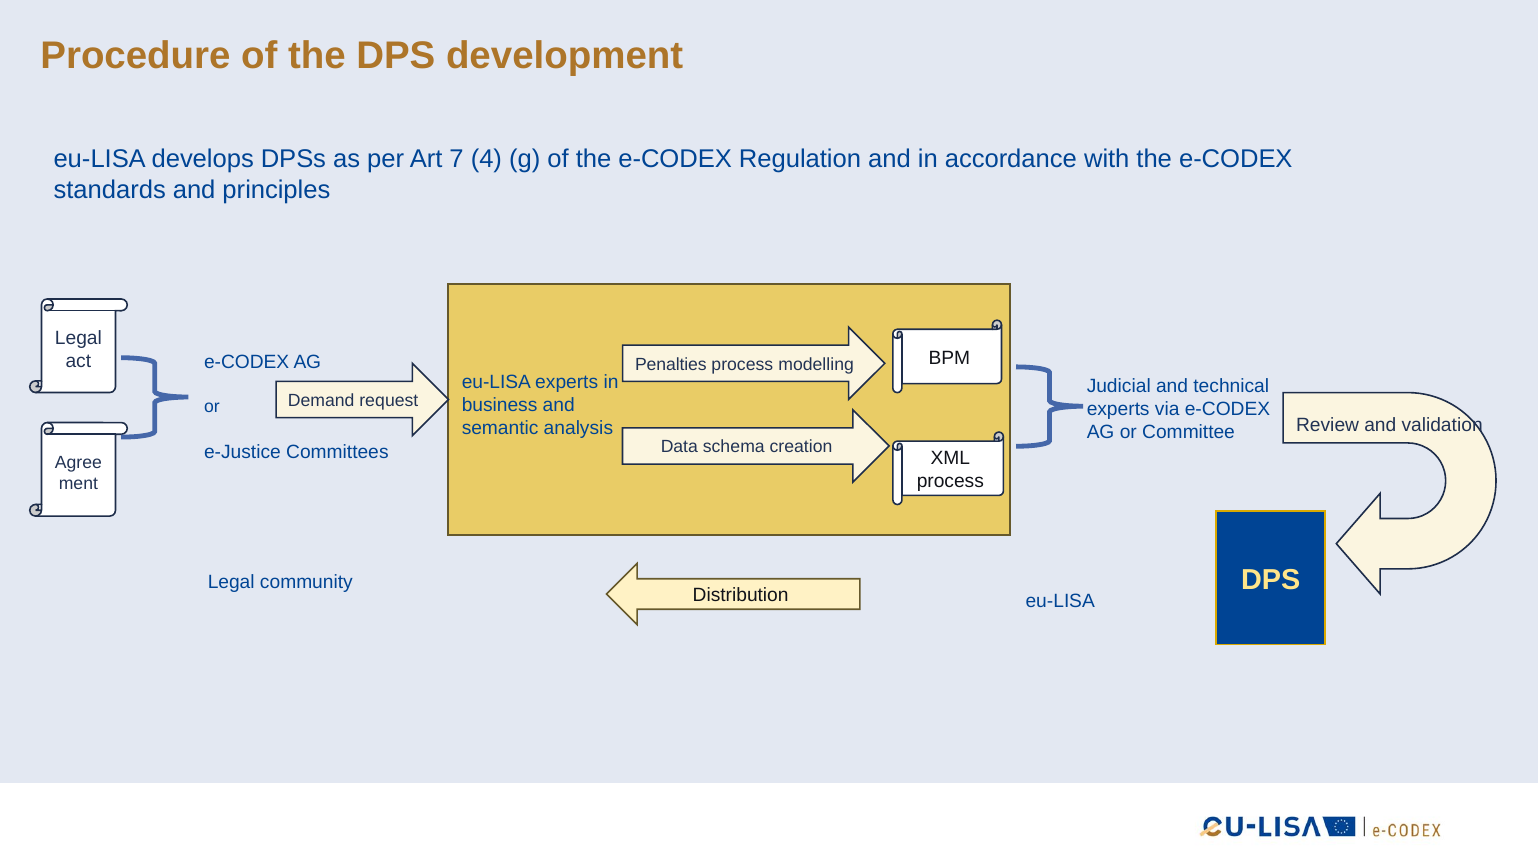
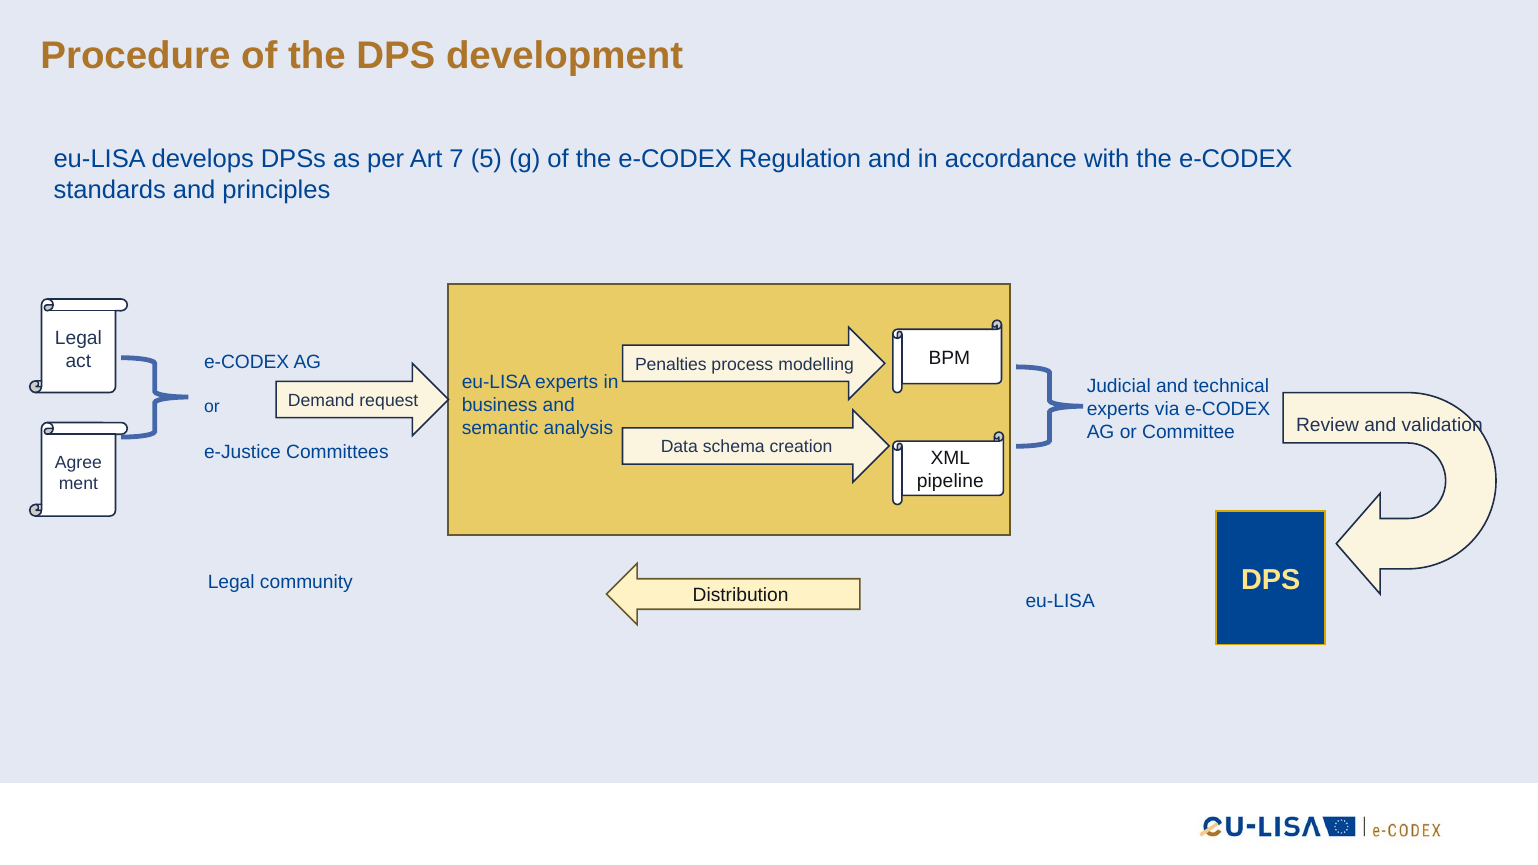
4: 4 -> 5 (486, 159)
process: process -> pipeline (950, 481)
